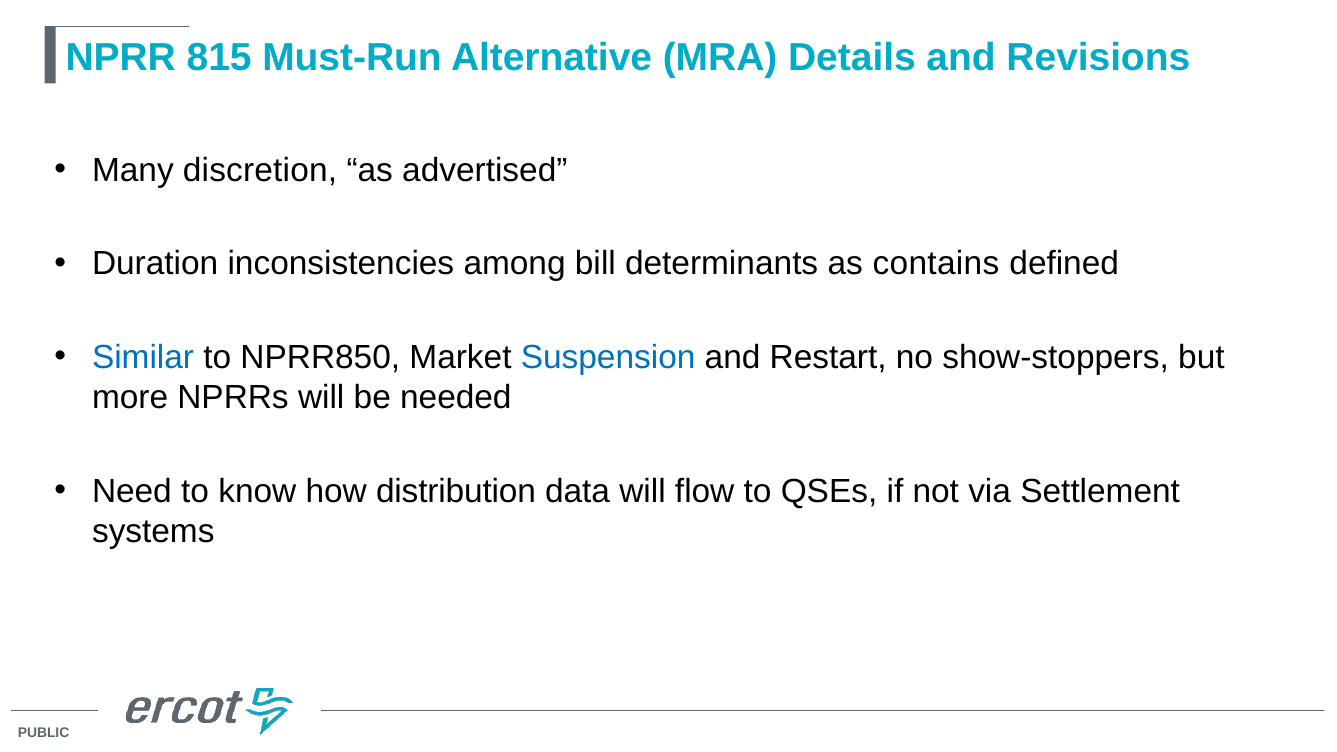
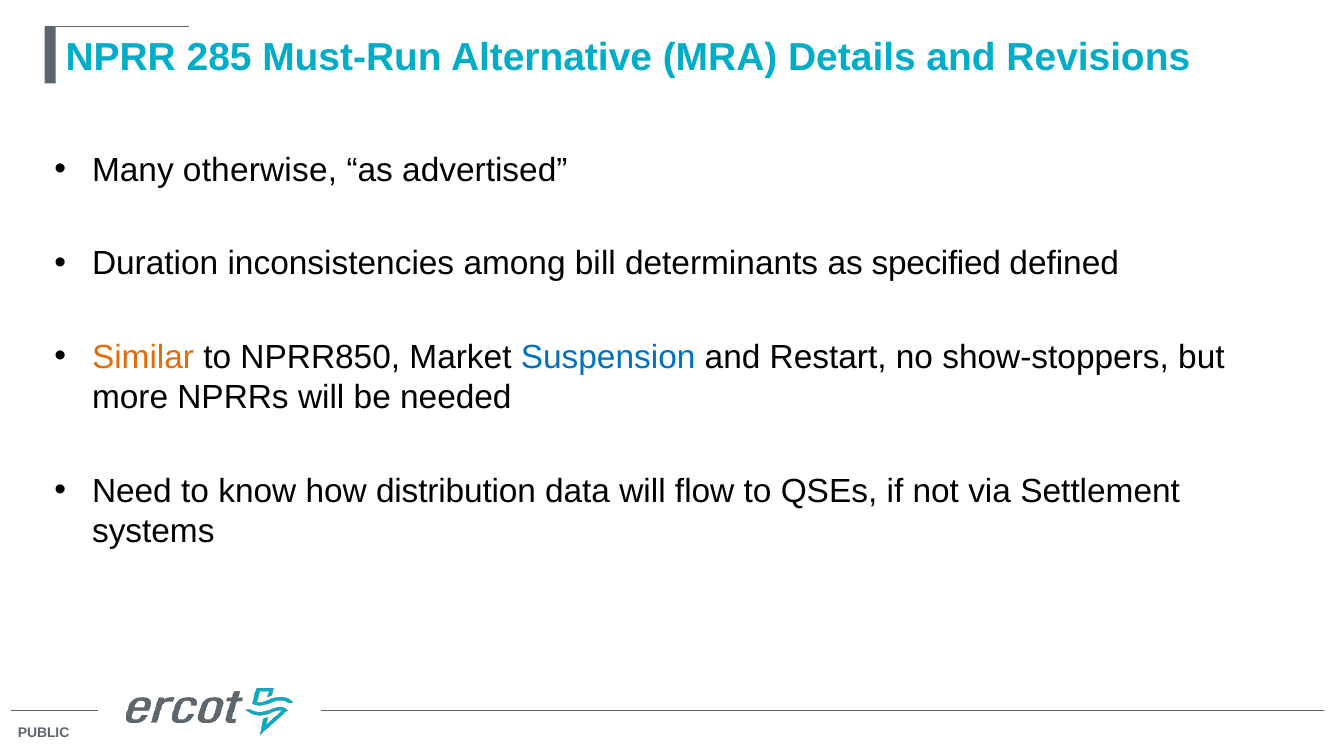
815: 815 -> 285 (219, 58)
discretion: discretion -> otherwise (260, 170)
contains: contains -> specified (936, 264)
Similar colour: blue -> orange (143, 357)
